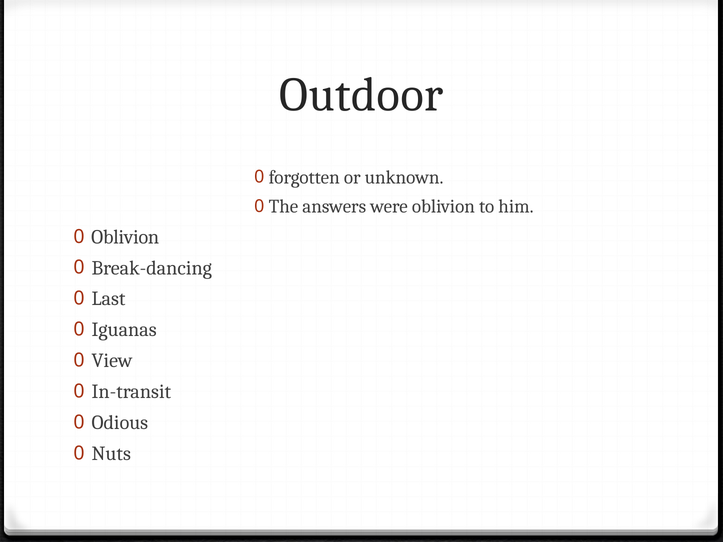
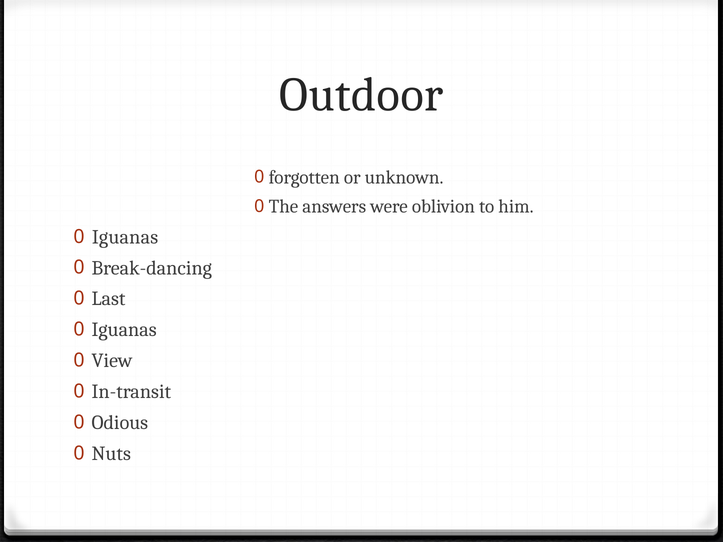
Oblivion: Oblivion -> Iguanas (125, 237)
